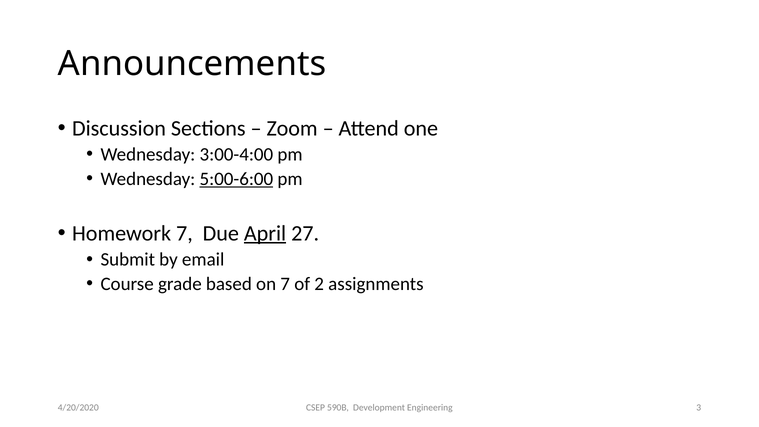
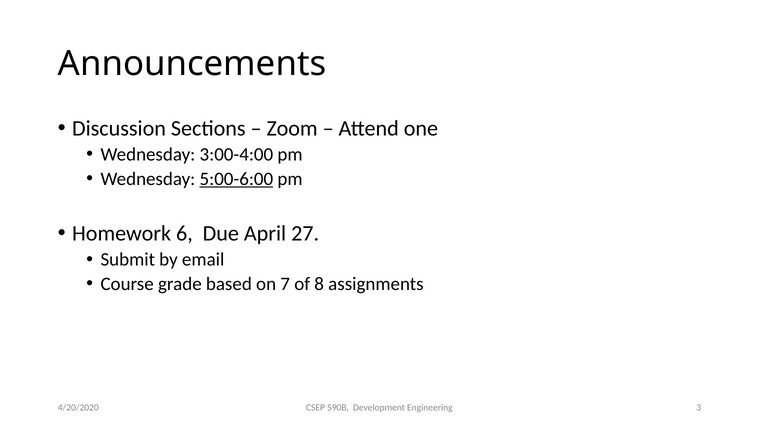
Homework 7: 7 -> 6 (184, 233)
April underline: present -> none (265, 233)
2: 2 -> 8 (319, 284)
